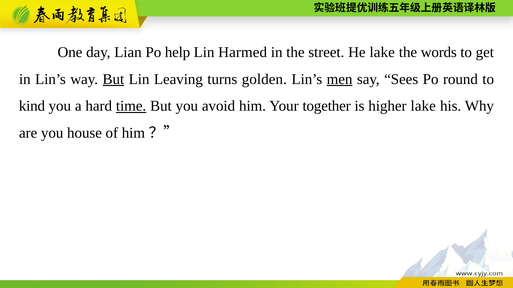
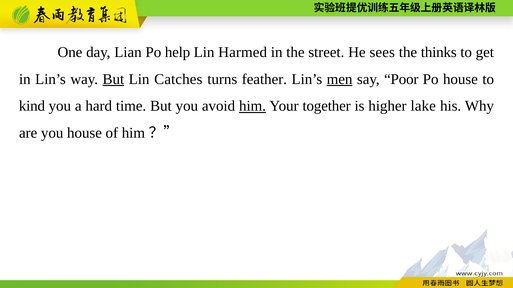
He lake: lake -> sees (382, 52)
words: words -> thinks (439, 52)
Leaving: Leaving -> Catches (178, 79)
golden: golden -> feather (264, 79)
Sees: Sees -> Poor (401, 79)
Po round: round -> house (460, 79)
time underline: present -> none (131, 106)
him underline: none -> present (253, 106)
